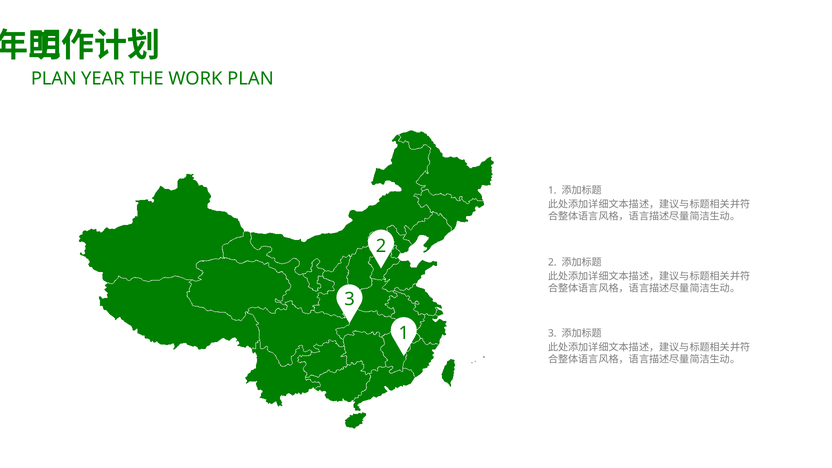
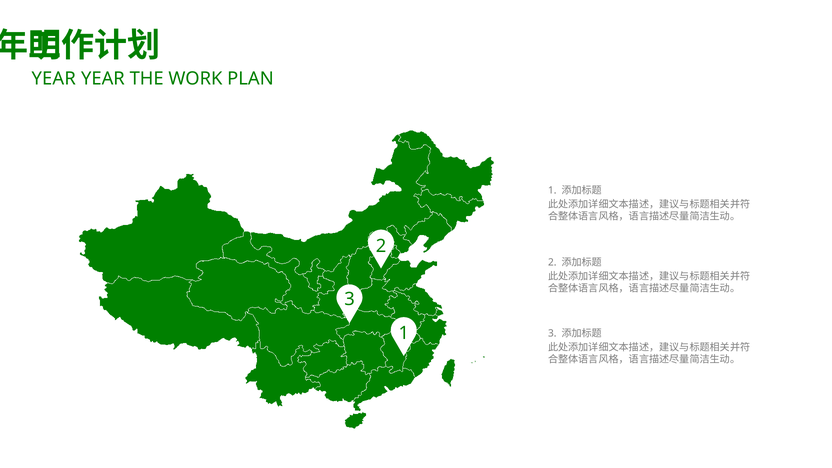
PLAN: PLAN -> YEAR (54, 78)
